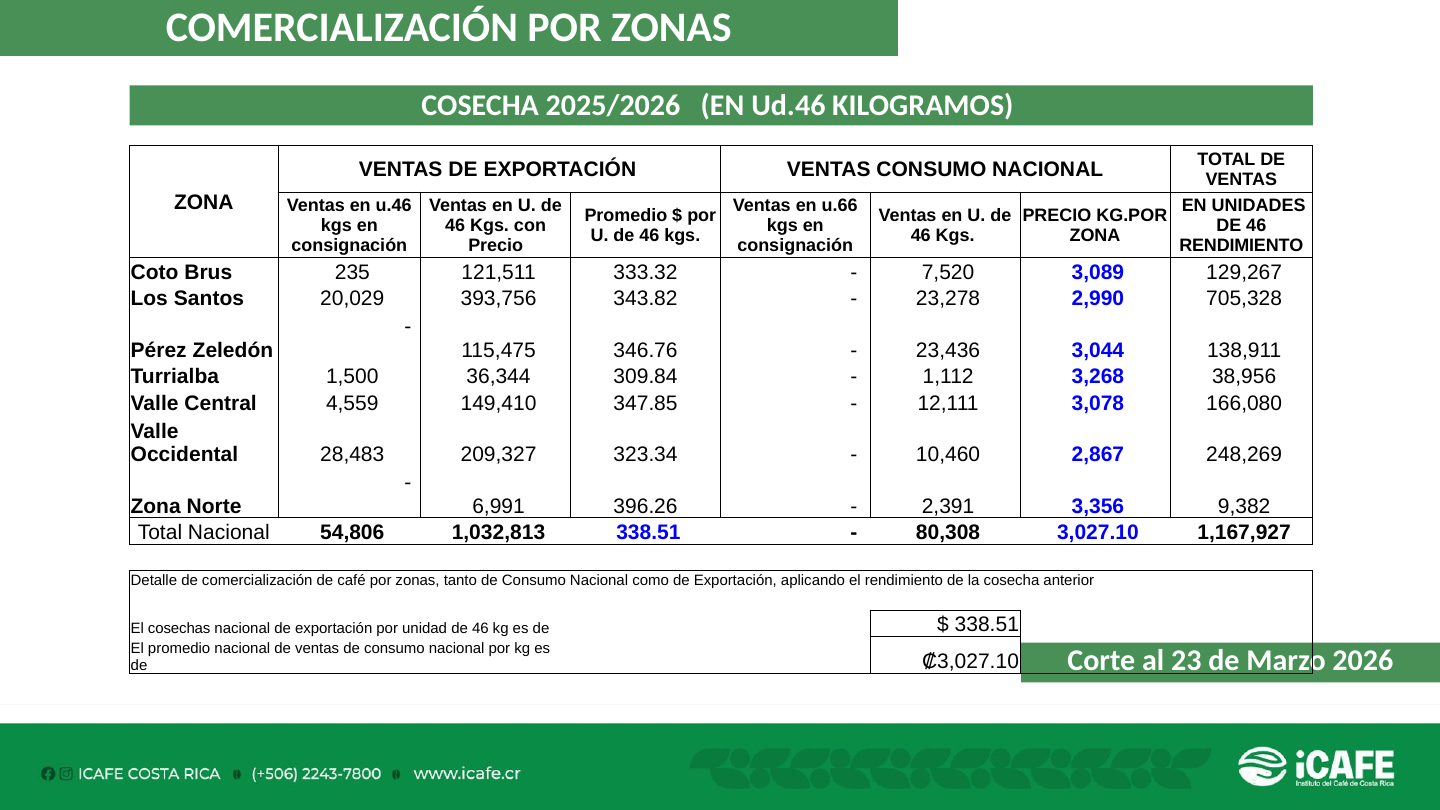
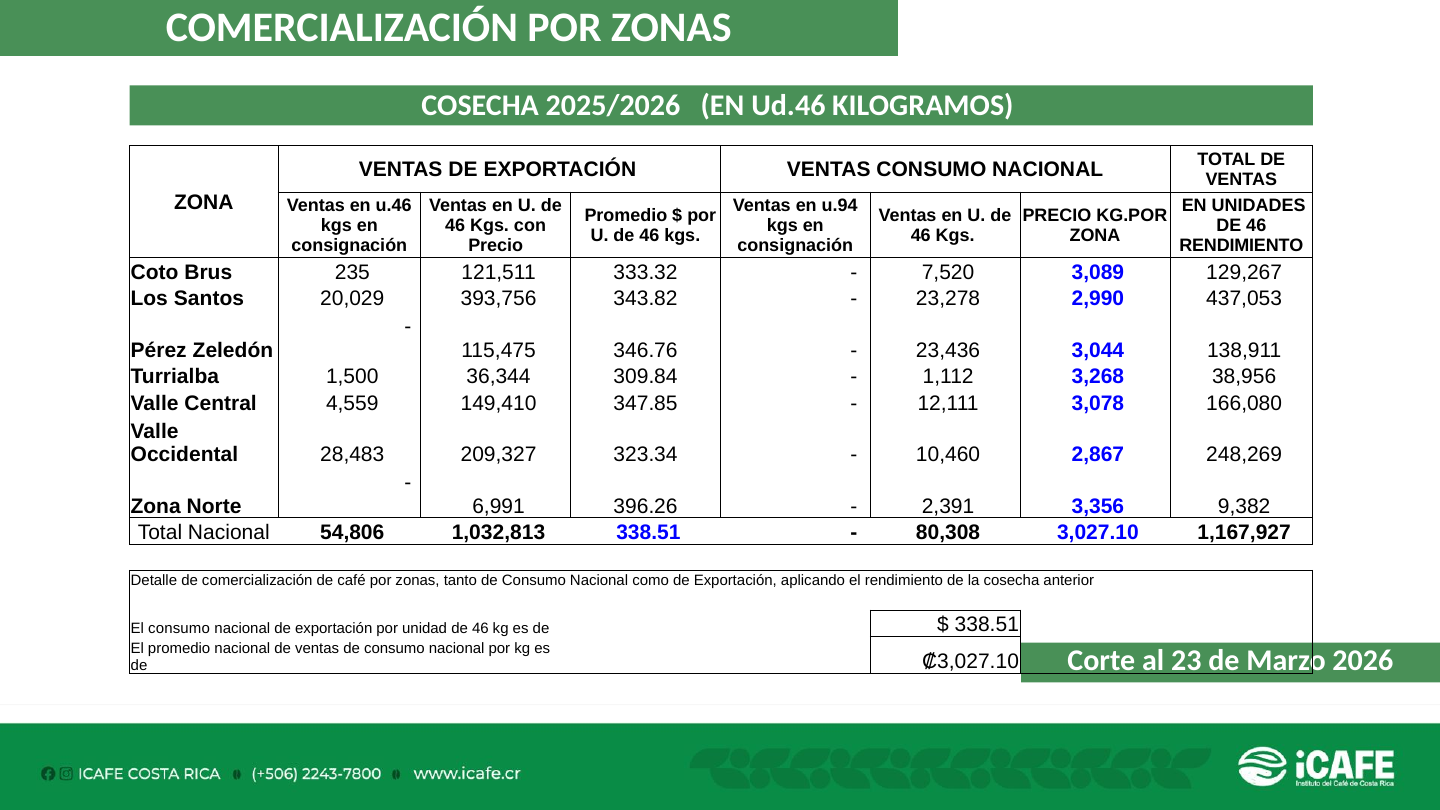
u.66: u.66 -> u.94 (840, 206)
705,328: 705,328 -> 437,053 (1244, 299)
El cosechas: cosechas -> consumo (179, 628)
